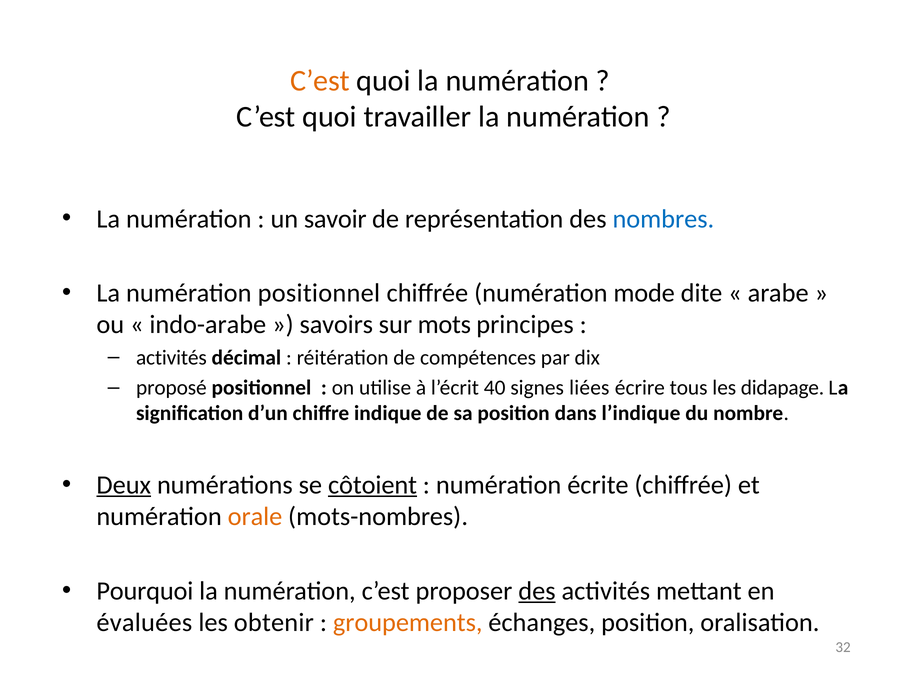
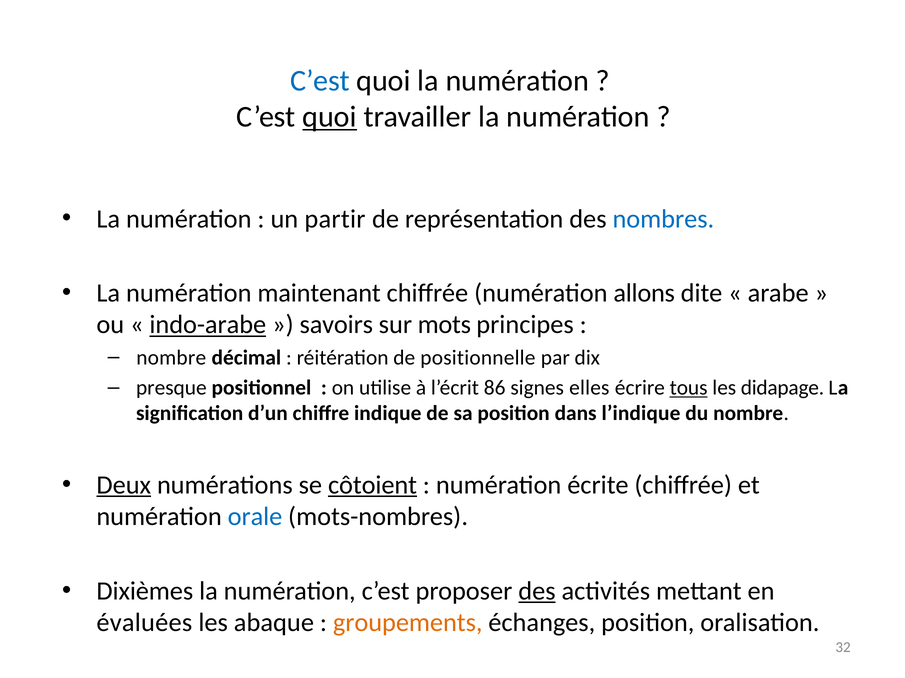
C’est colour: orange -> blue (320, 81)
quoi underline: none -> present (330, 117)
savoir: savoir -> partir (335, 219)
numération positionnel: positionnel -> maintenant (319, 293)
mode: mode -> allons (644, 293)
indo-arabe underline: none -> present (208, 325)
activités: activités -> nombre (171, 358)
compétences: compétences -> positionnelle (478, 358)
proposé: proposé -> presque (171, 388)
40: 40 -> 86 (495, 388)
liées: liées -> elles (589, 388)
tous underline: none -> present (689, 388)
orale colour: orange -> blue (255, 517)
Pourquoi: Pourquoi -> Dixièmes (145, 592)
obtenir: obtenir -> abaque (274, 623)
